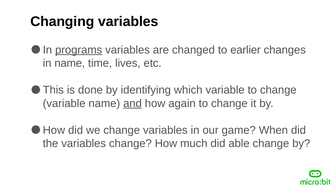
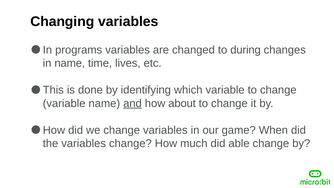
programs underline: present -> none (79, 50)
earlier: earlier -> during (246, 50)
again: again -> about (182, 103)
